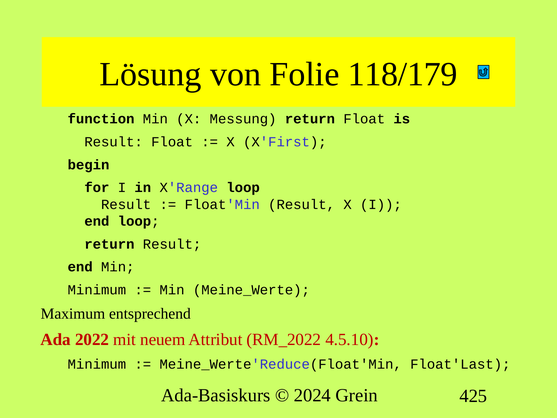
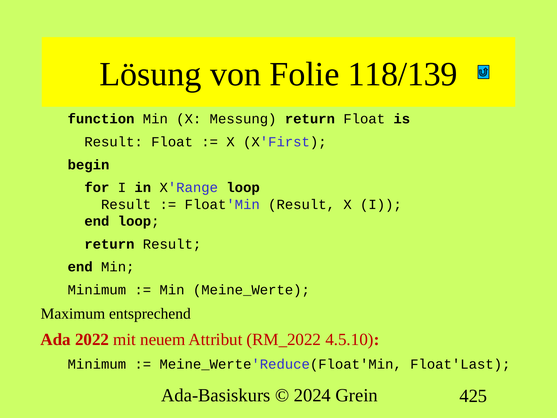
118/179: 118/179 -> 118/139 (403, 74)
